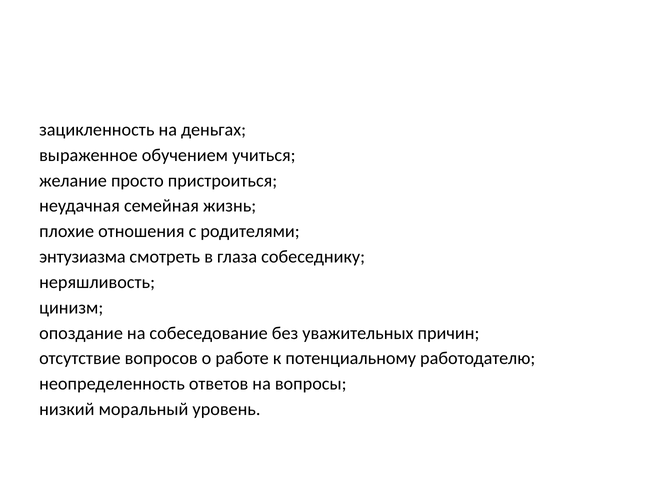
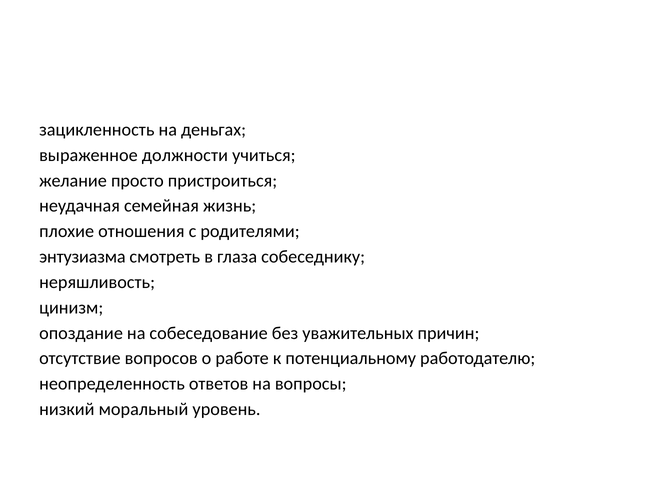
обучением: обучением -> должности (185, 155)
